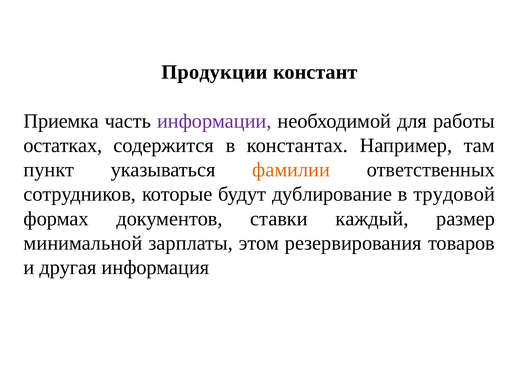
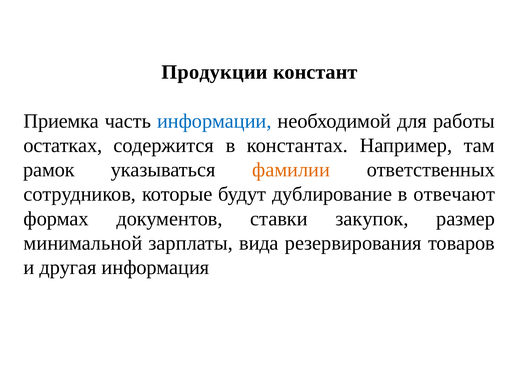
информации colour: purple -> blue (214, 121)
пункт: пункт -> рамок (49, 170)
трудовой: трудовой -> отвечают (454, 194)
каждый: каждый -> закупок (372, 219)
этом: этом -> вида (259, 243)
